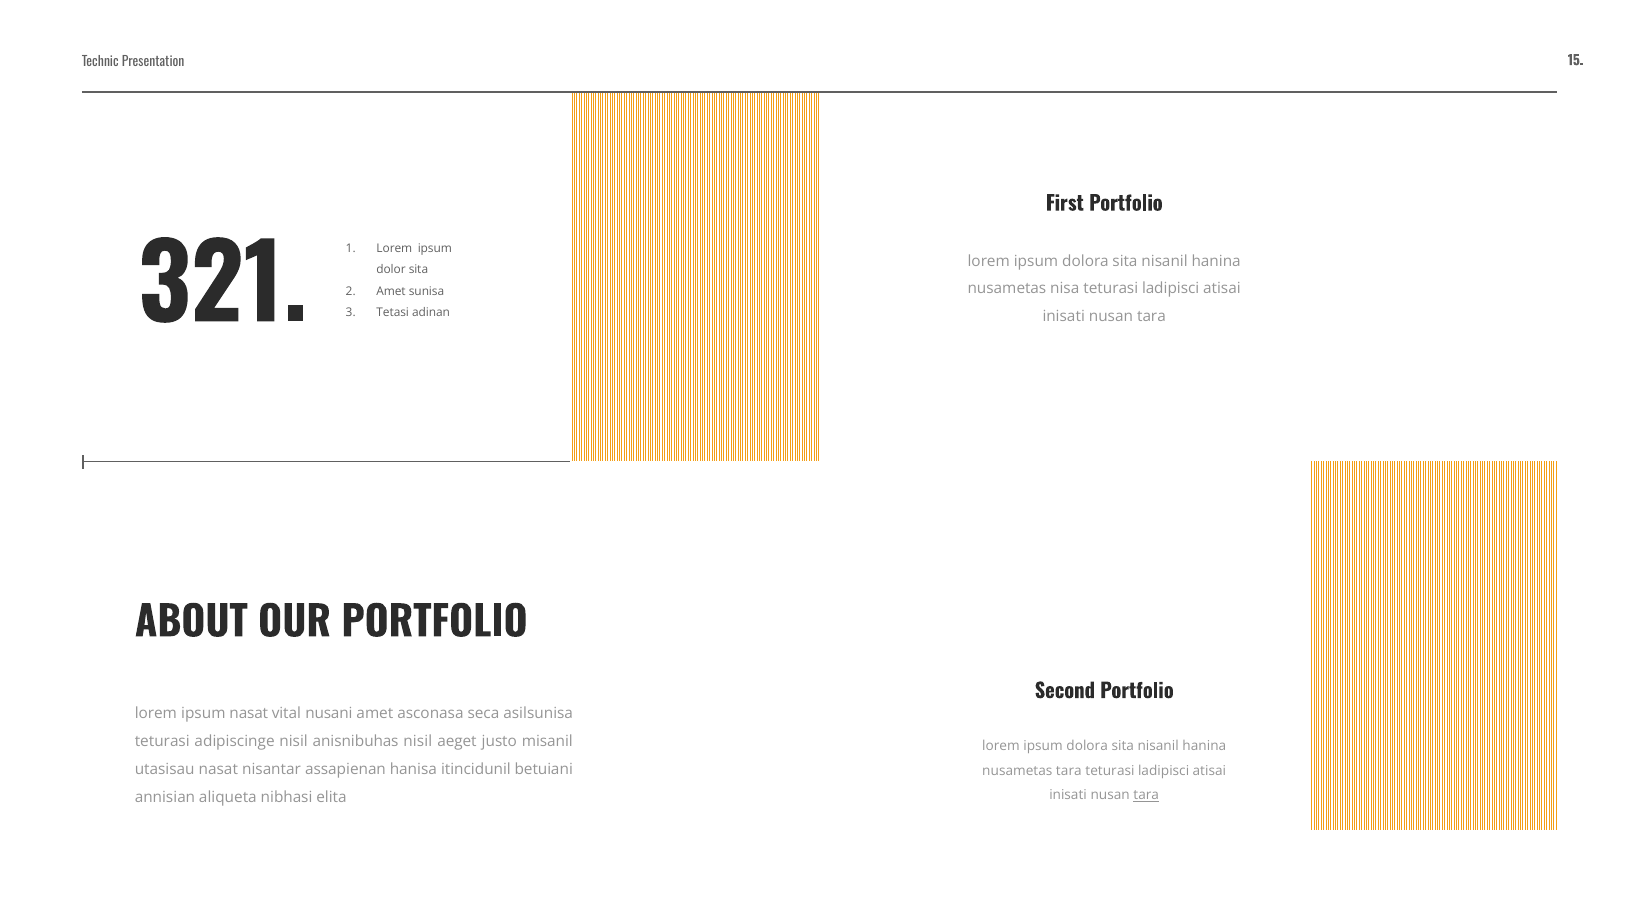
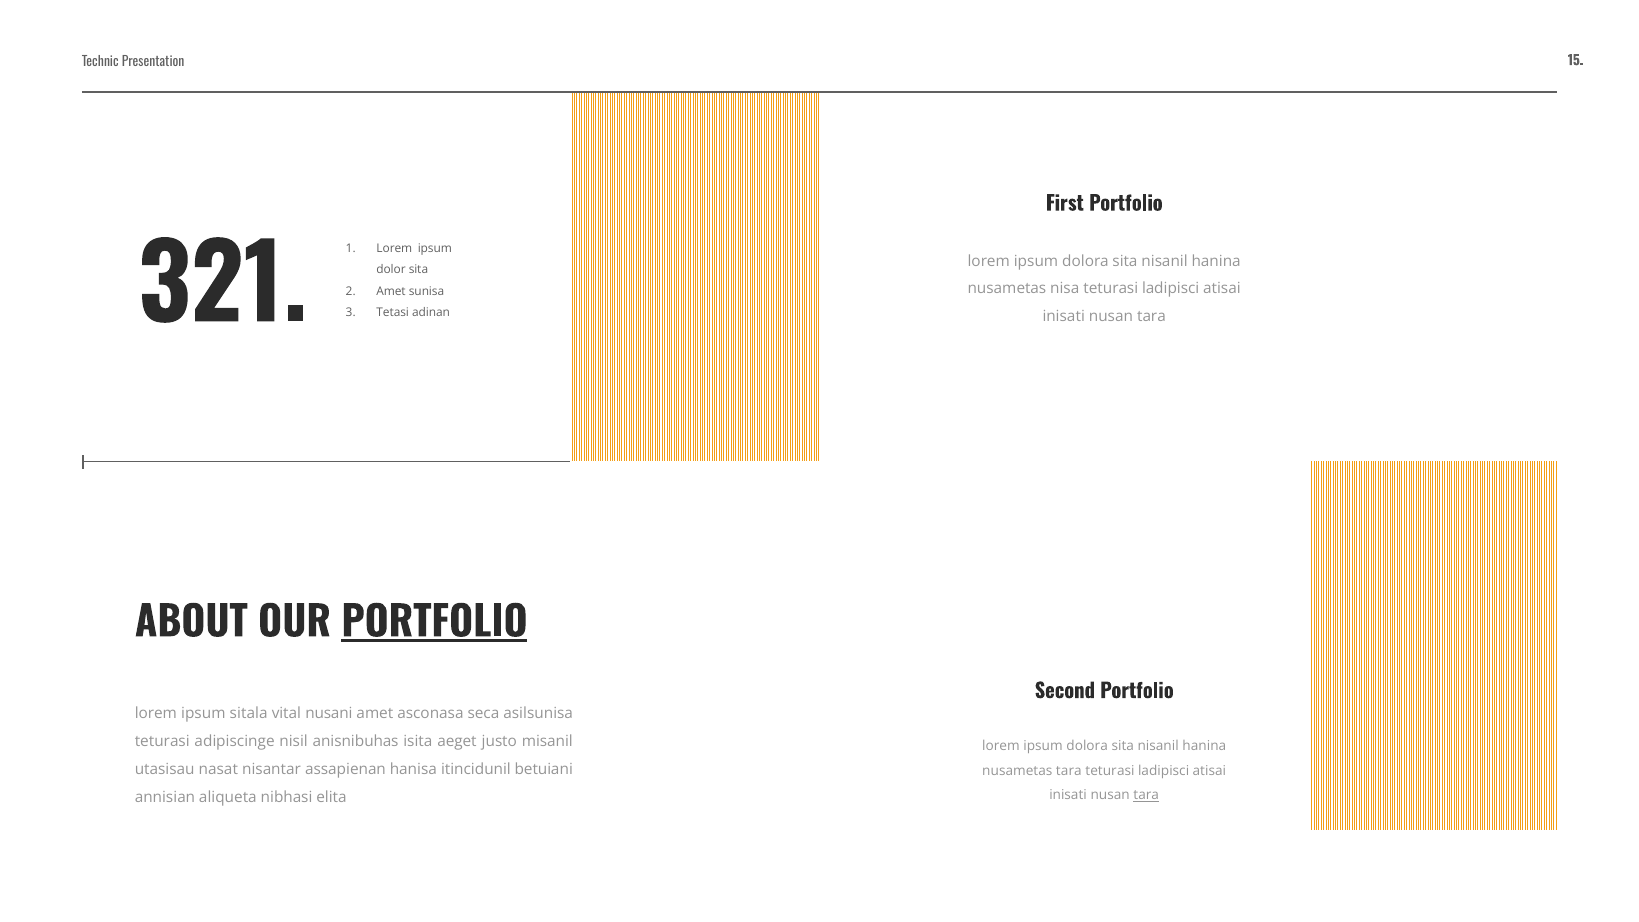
PORTFOLIO underline: none -> present (434, 623)
ipsum nasat: nasat -> sitala (249, 714)
anisnibuhas nisil: nisil -> isita (418, 742)
